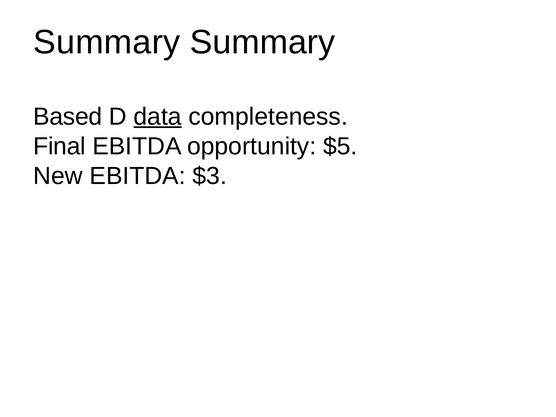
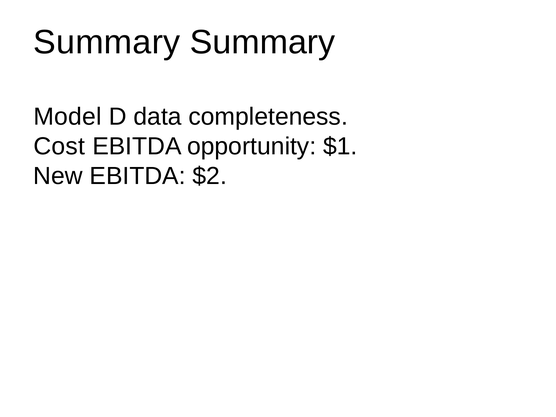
Based: Based -> Model (67, 117)
data underline: present -> none (158, 117)
Final: Final -> Cost (59, 146)
$5: $5 -> $1 (340, 146)
$3: $3 -> $2 (210, 176)
